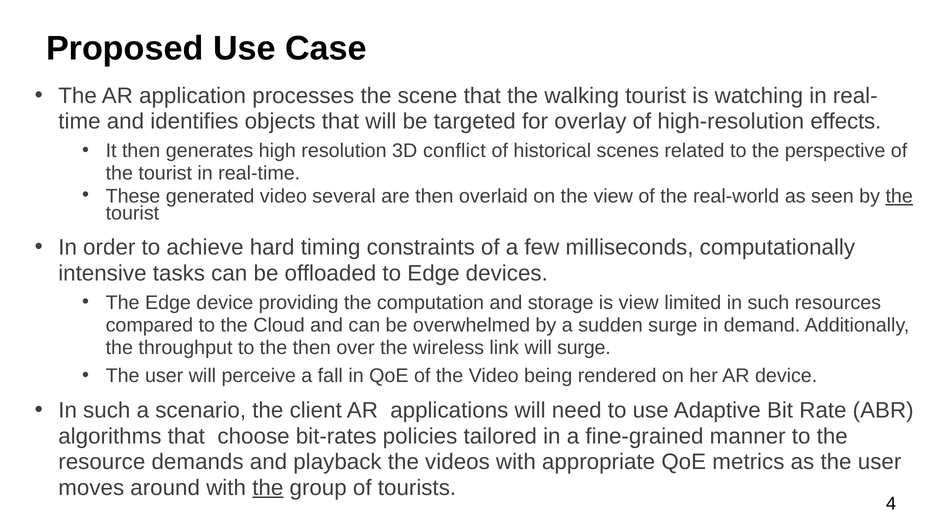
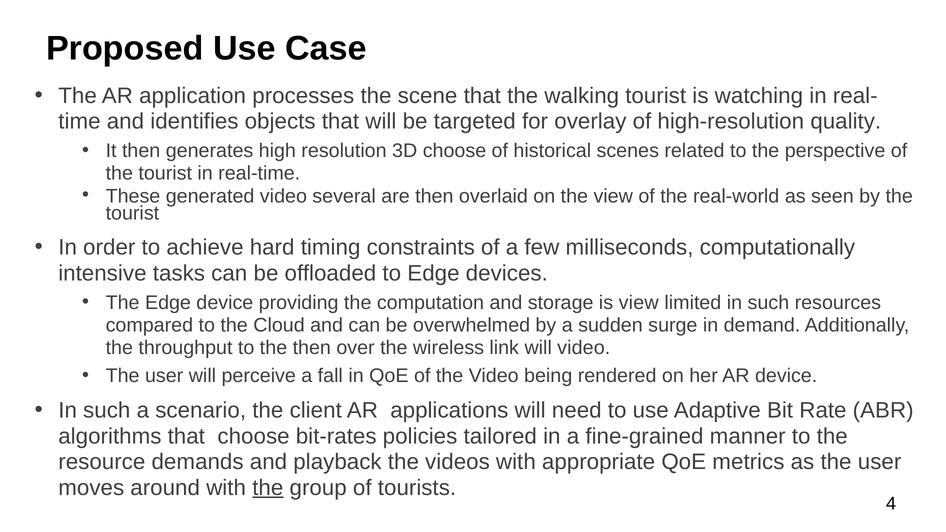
effects: effects -> quality (846, 121)
3D conflict: conflict -> choose (454, 151)
the underline: present -> none (899, 196)
will surge: surge -> video (584, 348)
